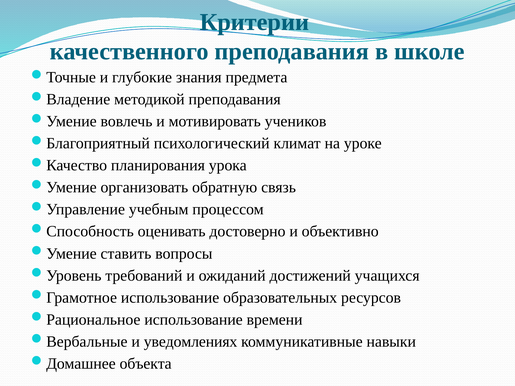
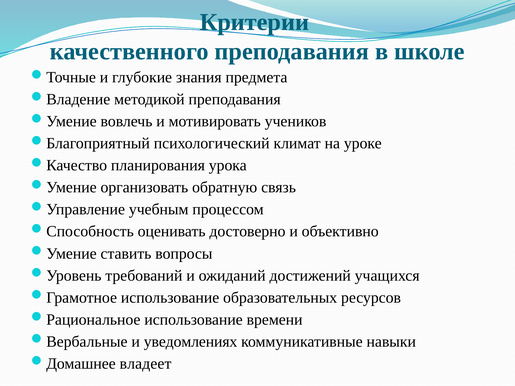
объекта: объекта -> владеет (146, 364)
